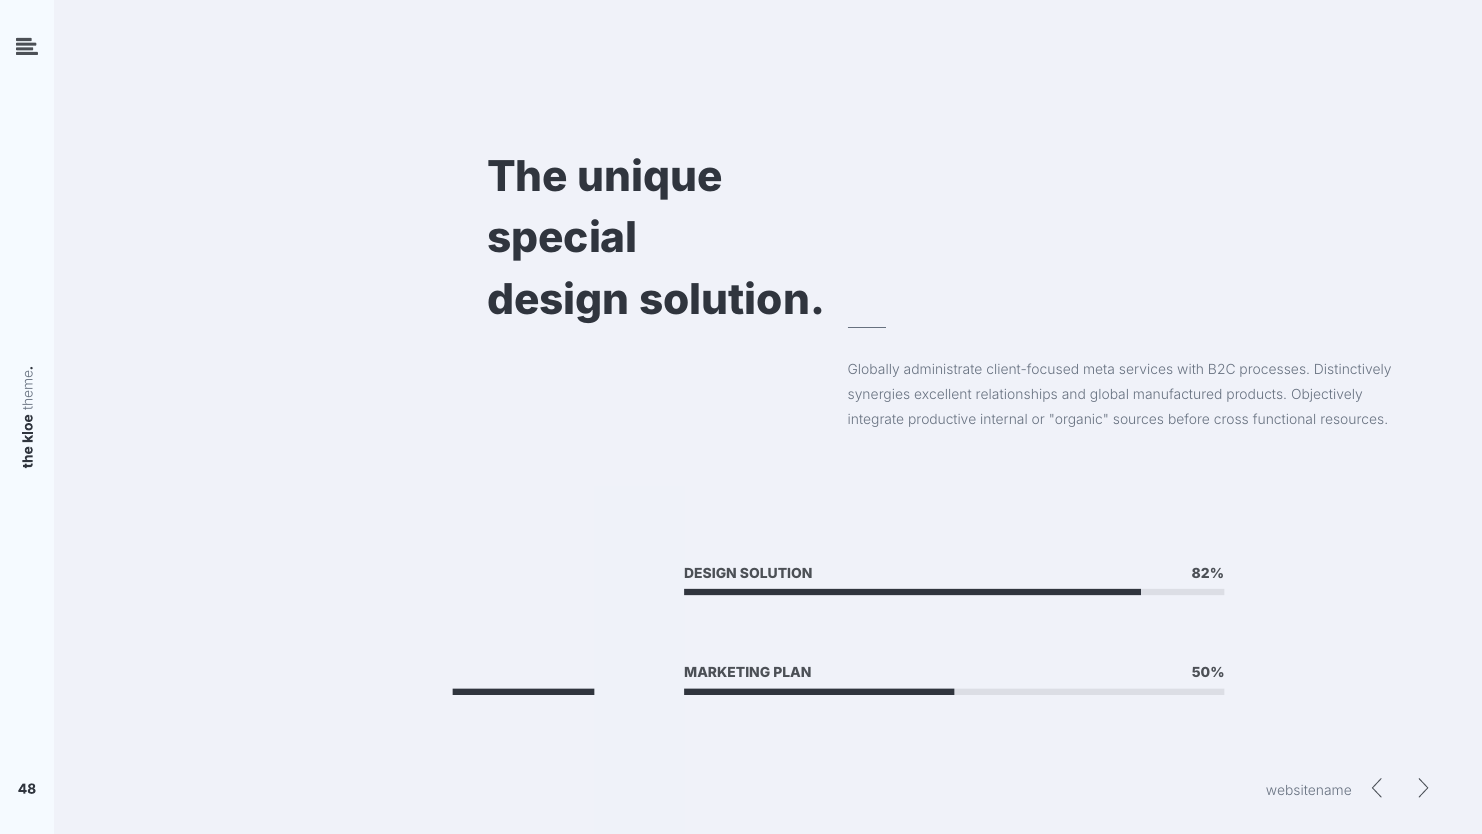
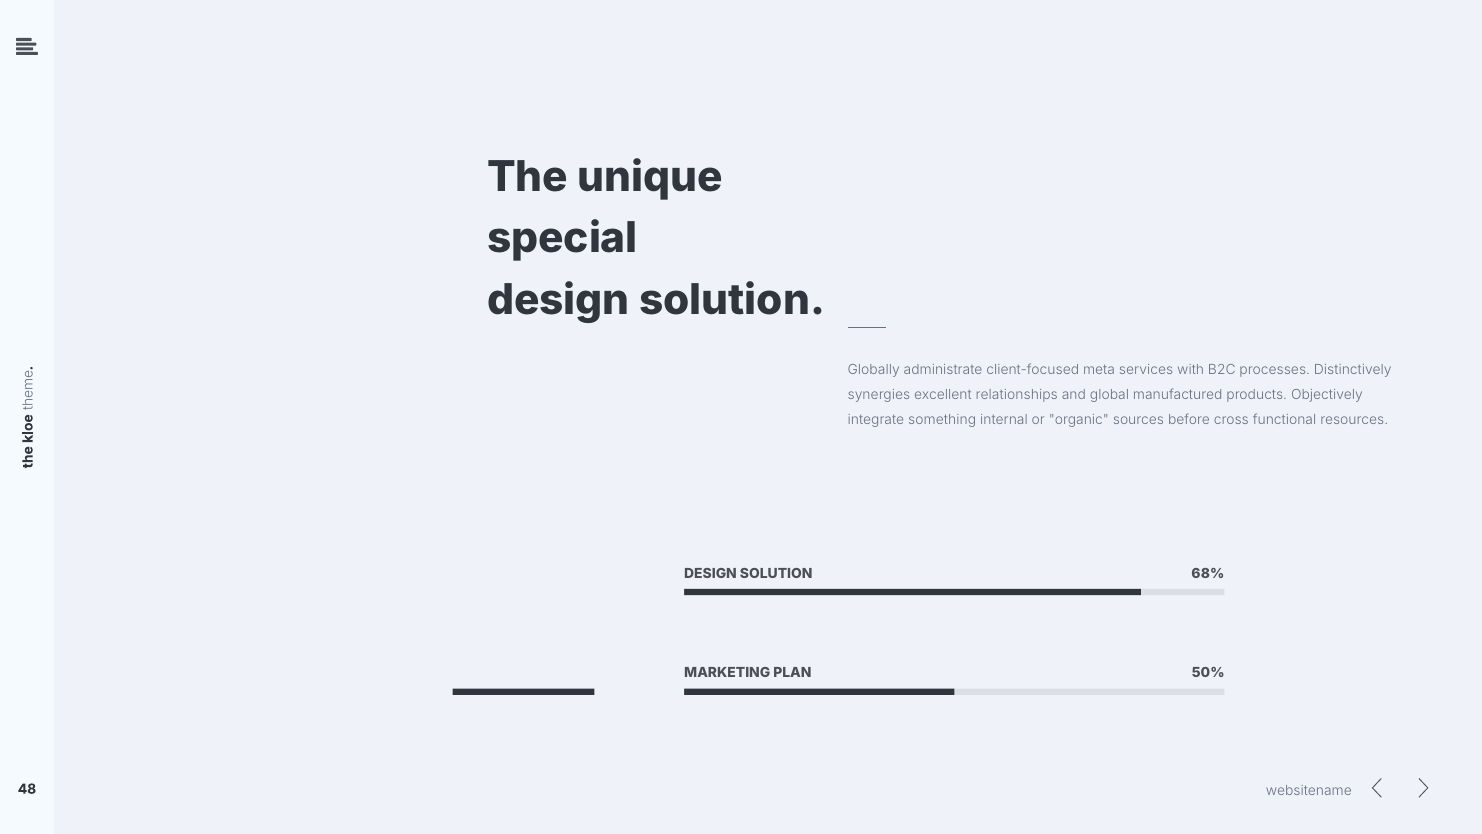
productive: productive -> something (942, 420)
82%: 82% -> 68% (1208, 573)
